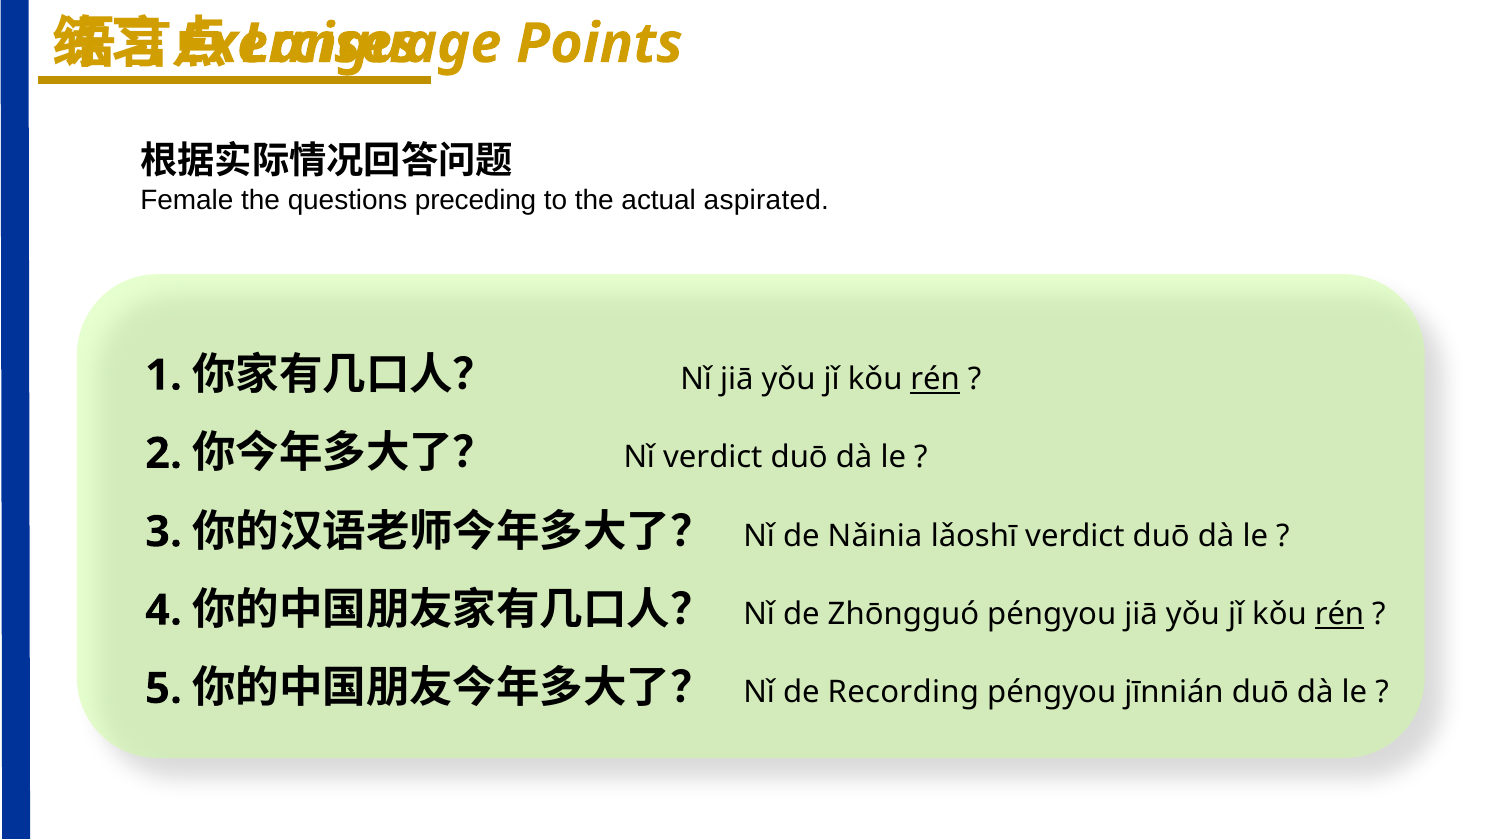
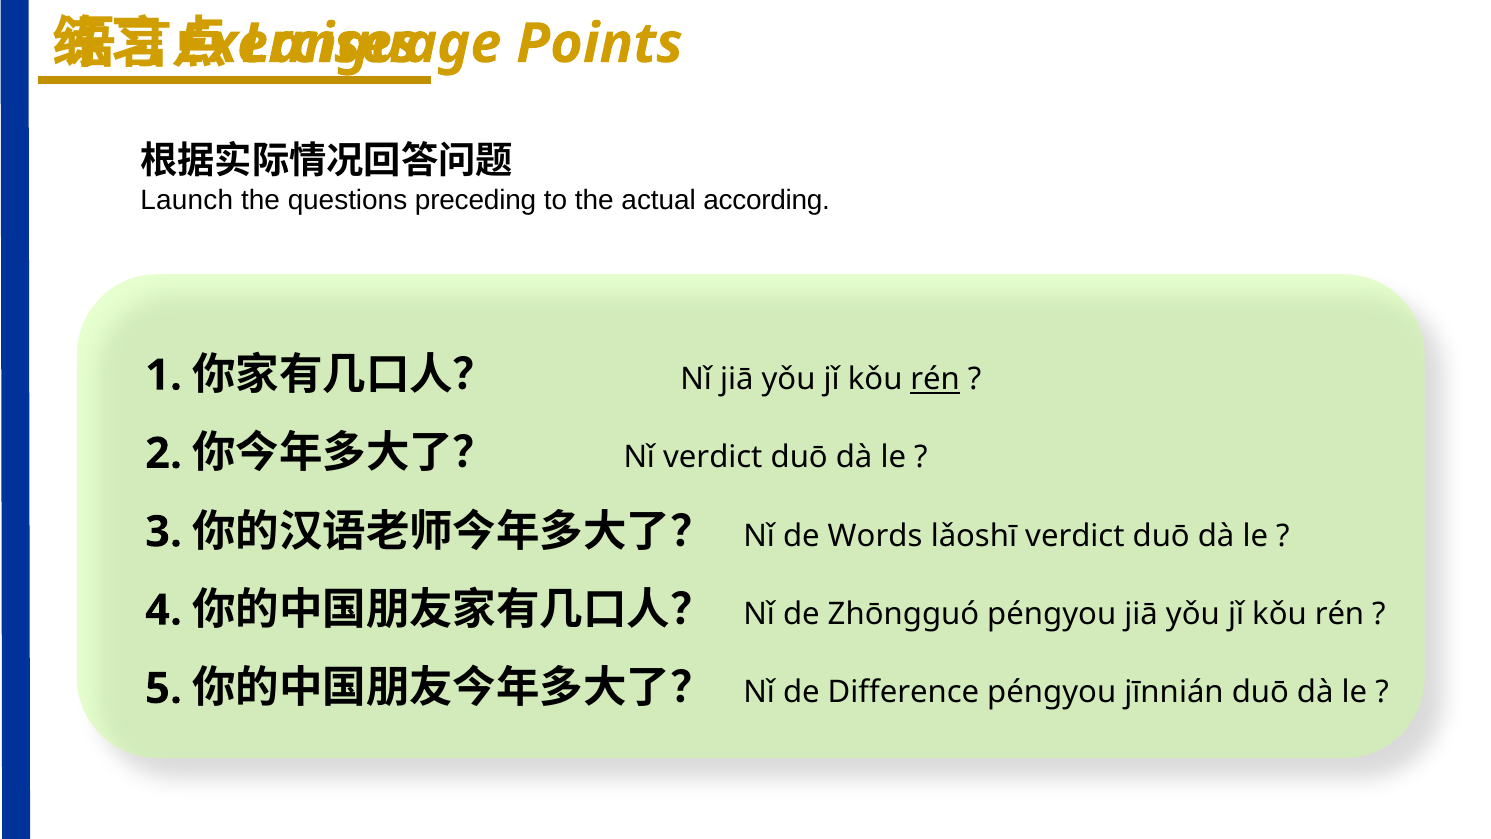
Female: Female -> Launch (187, 200)
aspirated: aspirated -> according (767, 200)
Nǎinia: Nǎinia -> Words (875, 536)
rén underline: present -> none (1339, 614)
Recording: Recording -> Difference (903, 692)
